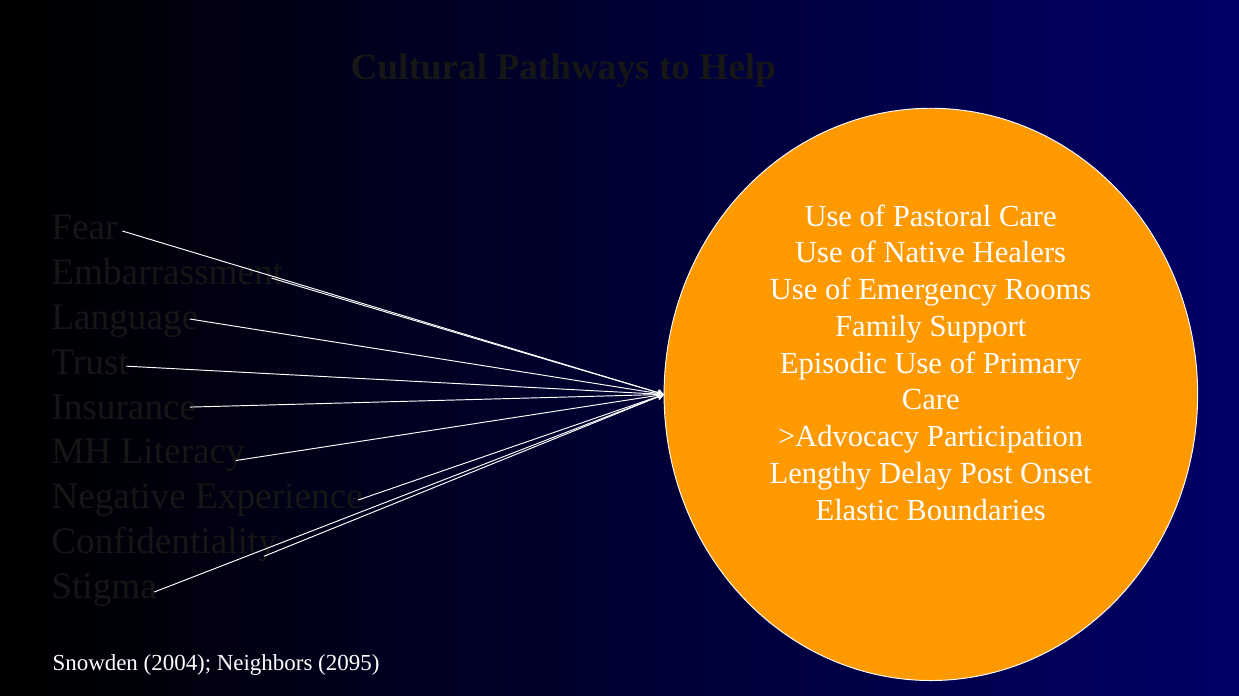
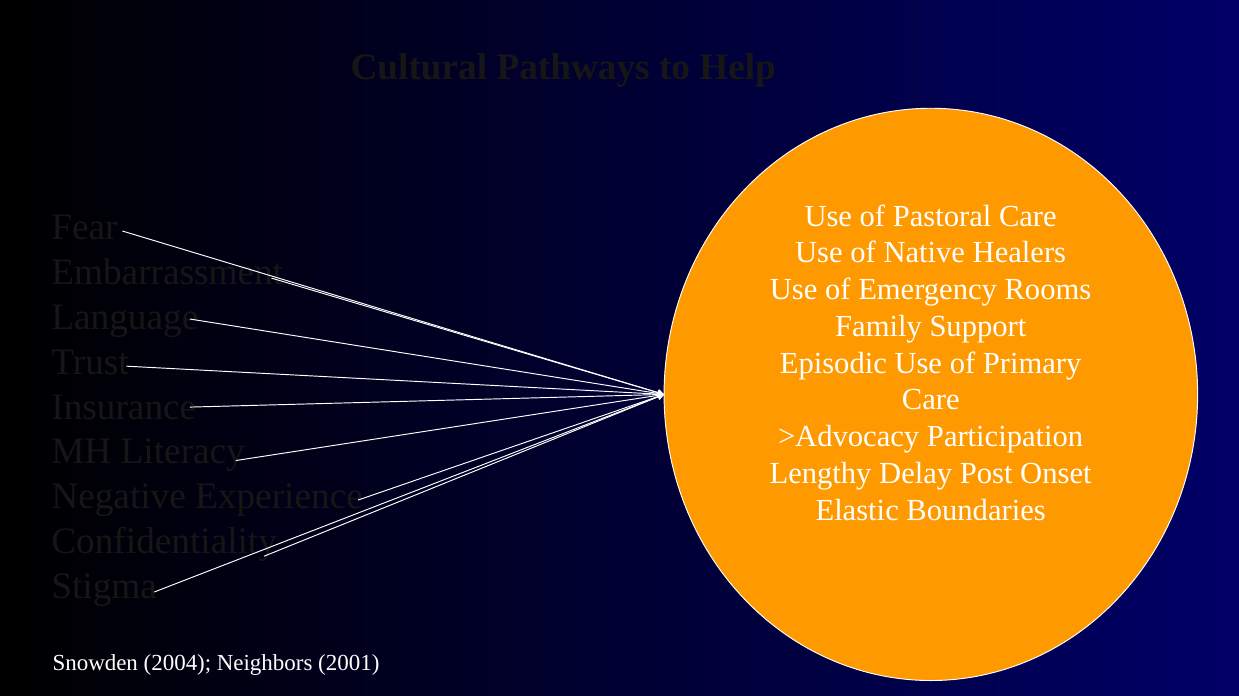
2095: 2095 -> 2001 (349, 662)
